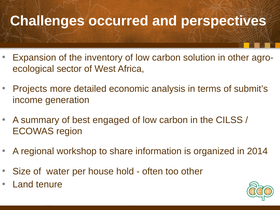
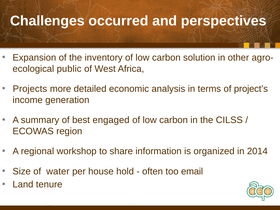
sector: sector -> public (69, 69)
submit’s: submit’s -> project’s (251, 89)
too other: other -> email (192, 171)
